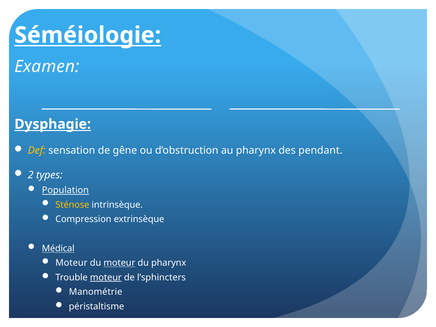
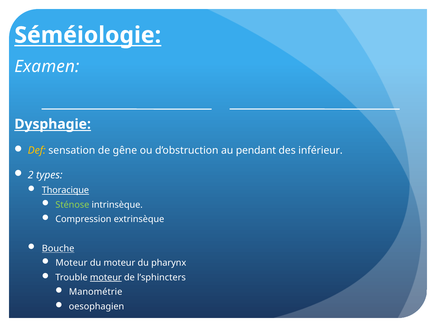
au pharynx: pharynx -> pendant (256, 151)
pendant: pendant -> inférieur (320, 151)
Population: Population -> Thoracique (65, 190)
Sténose colour: yellow -> light green (72, 205)
Médical: Médical -> Bouche (58, 248)
moteur underline: present -> none (119, 263)
péristaltisme: péristaltisme -> oesophagien (97, 307)
